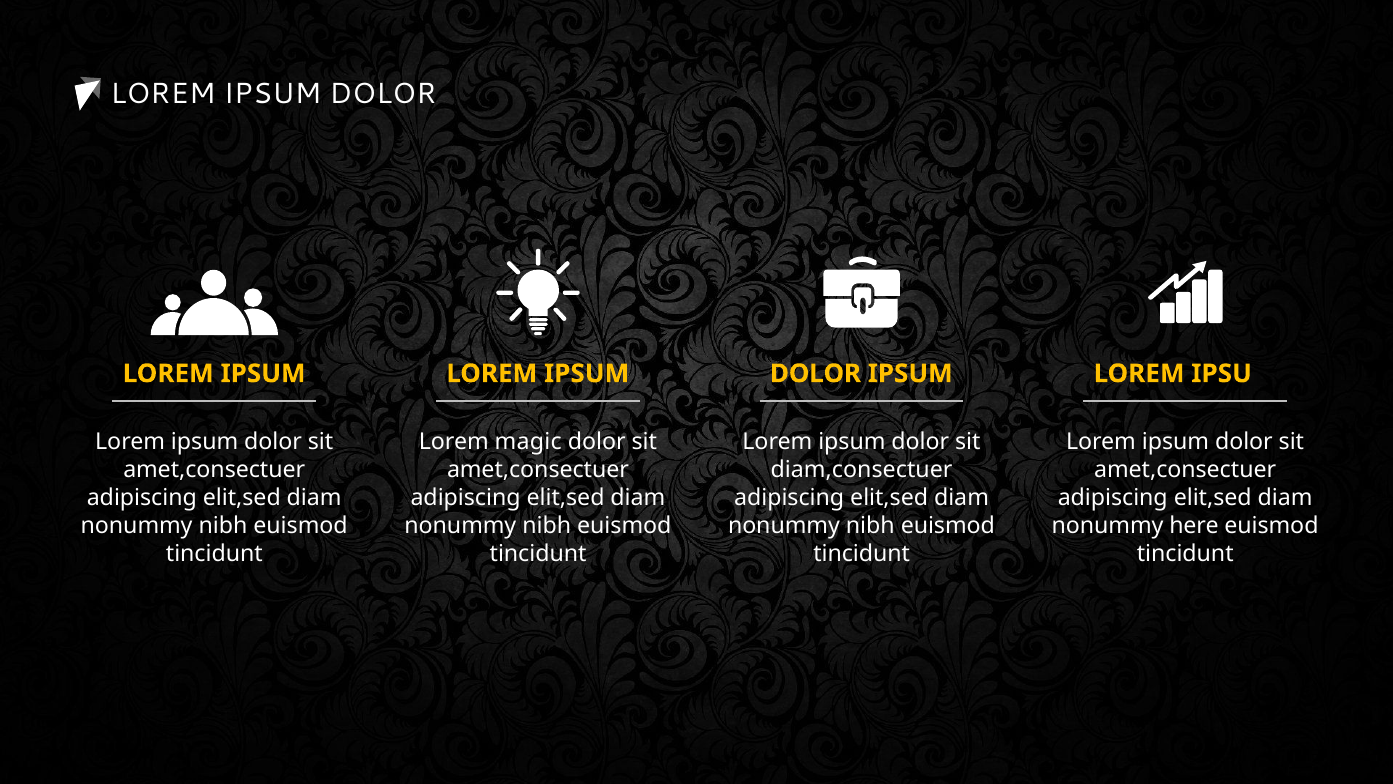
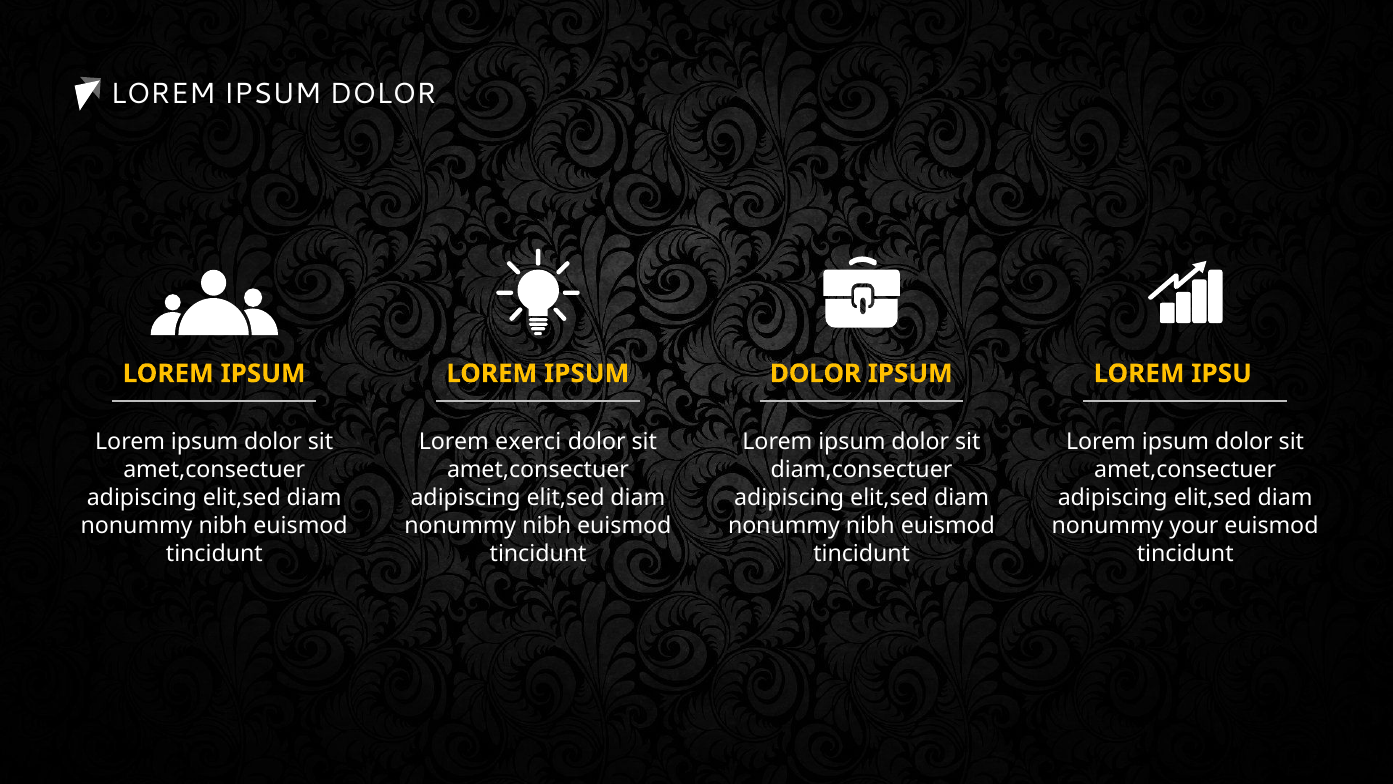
magic: magic -> exerci (528, 442)
here: here -> your (1194, 525)
